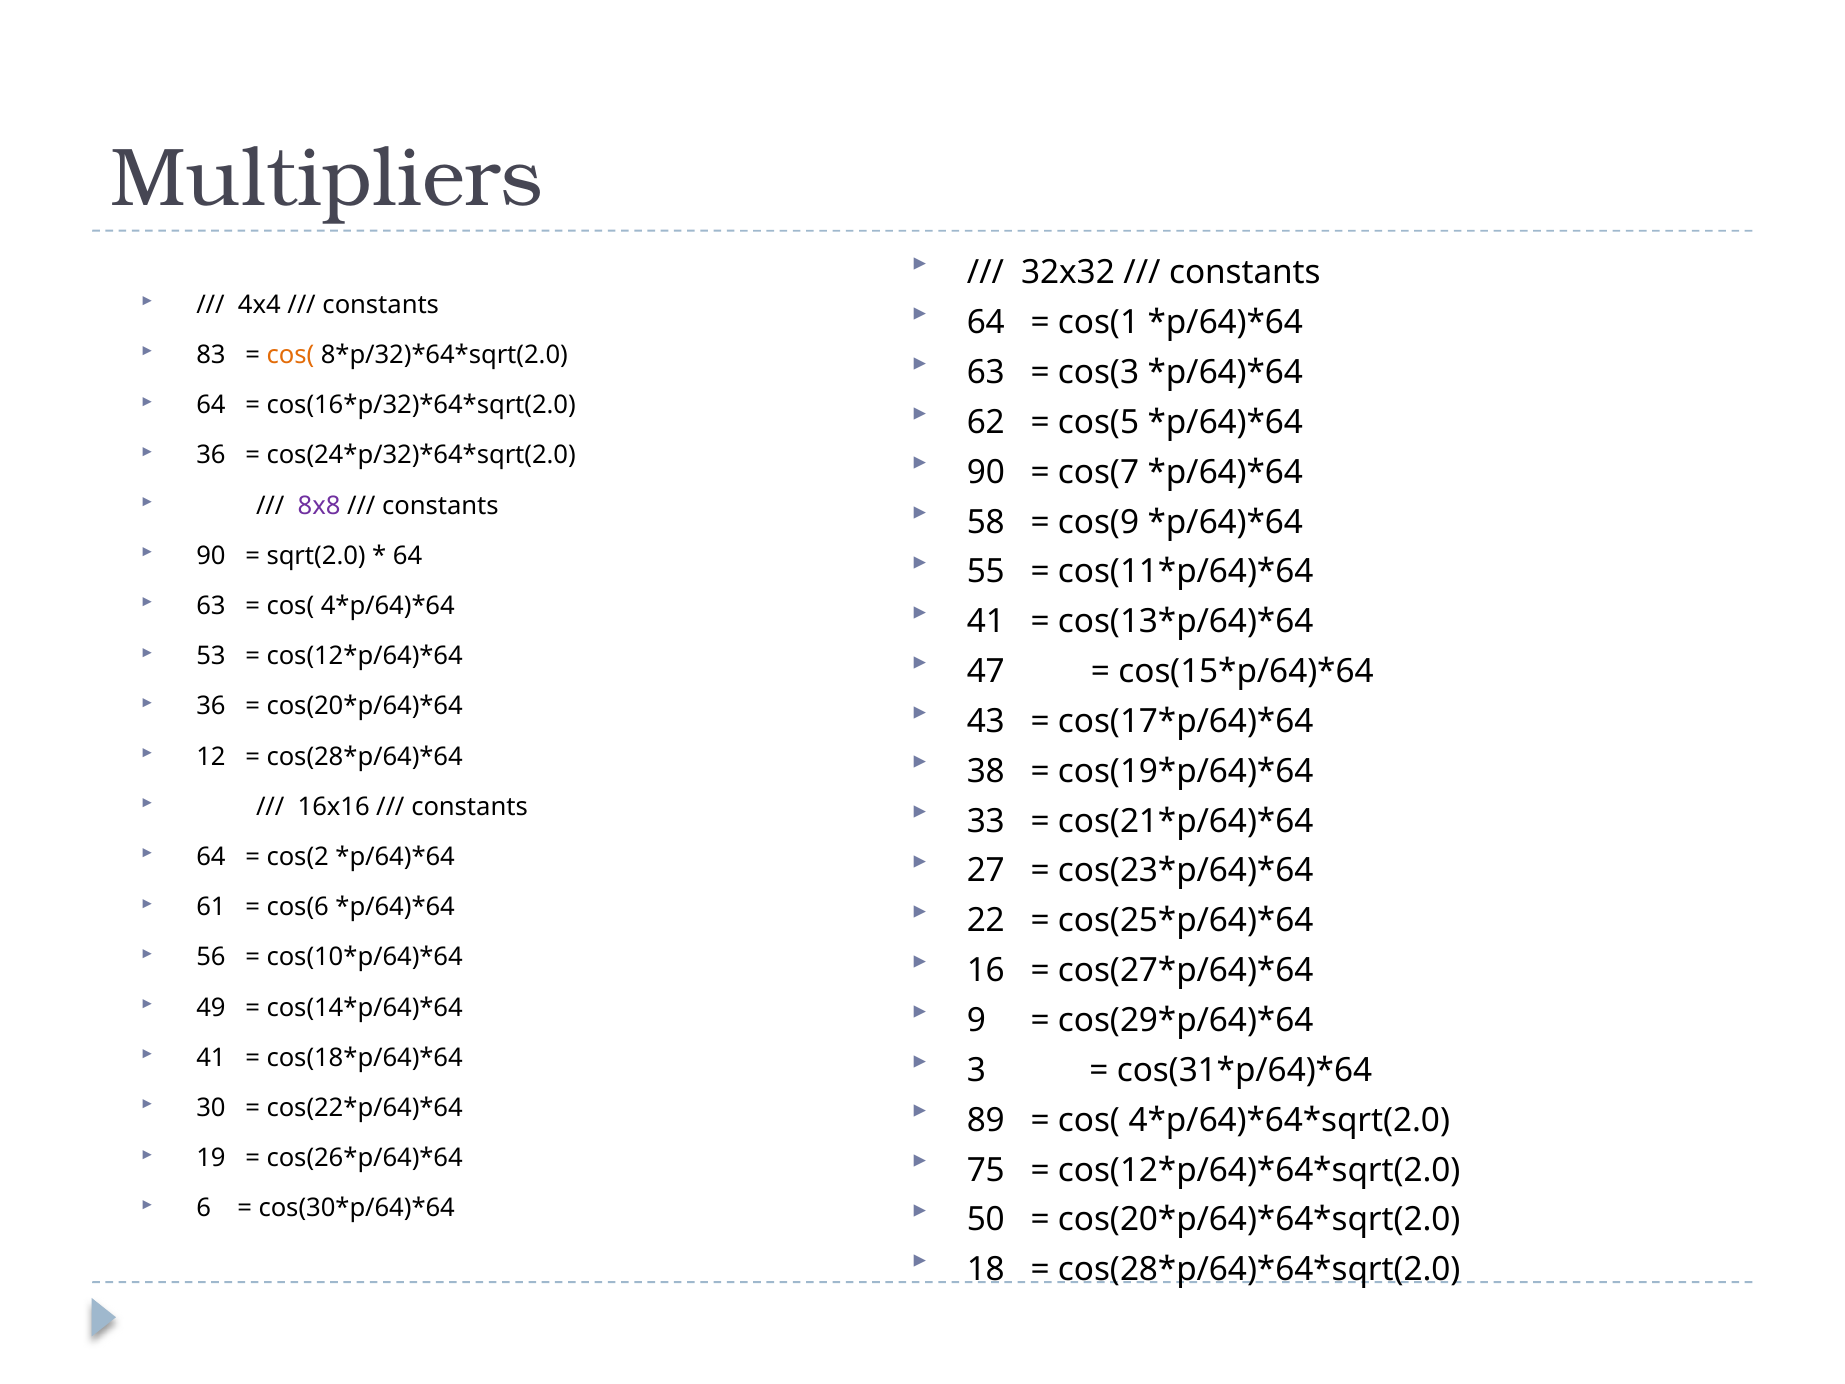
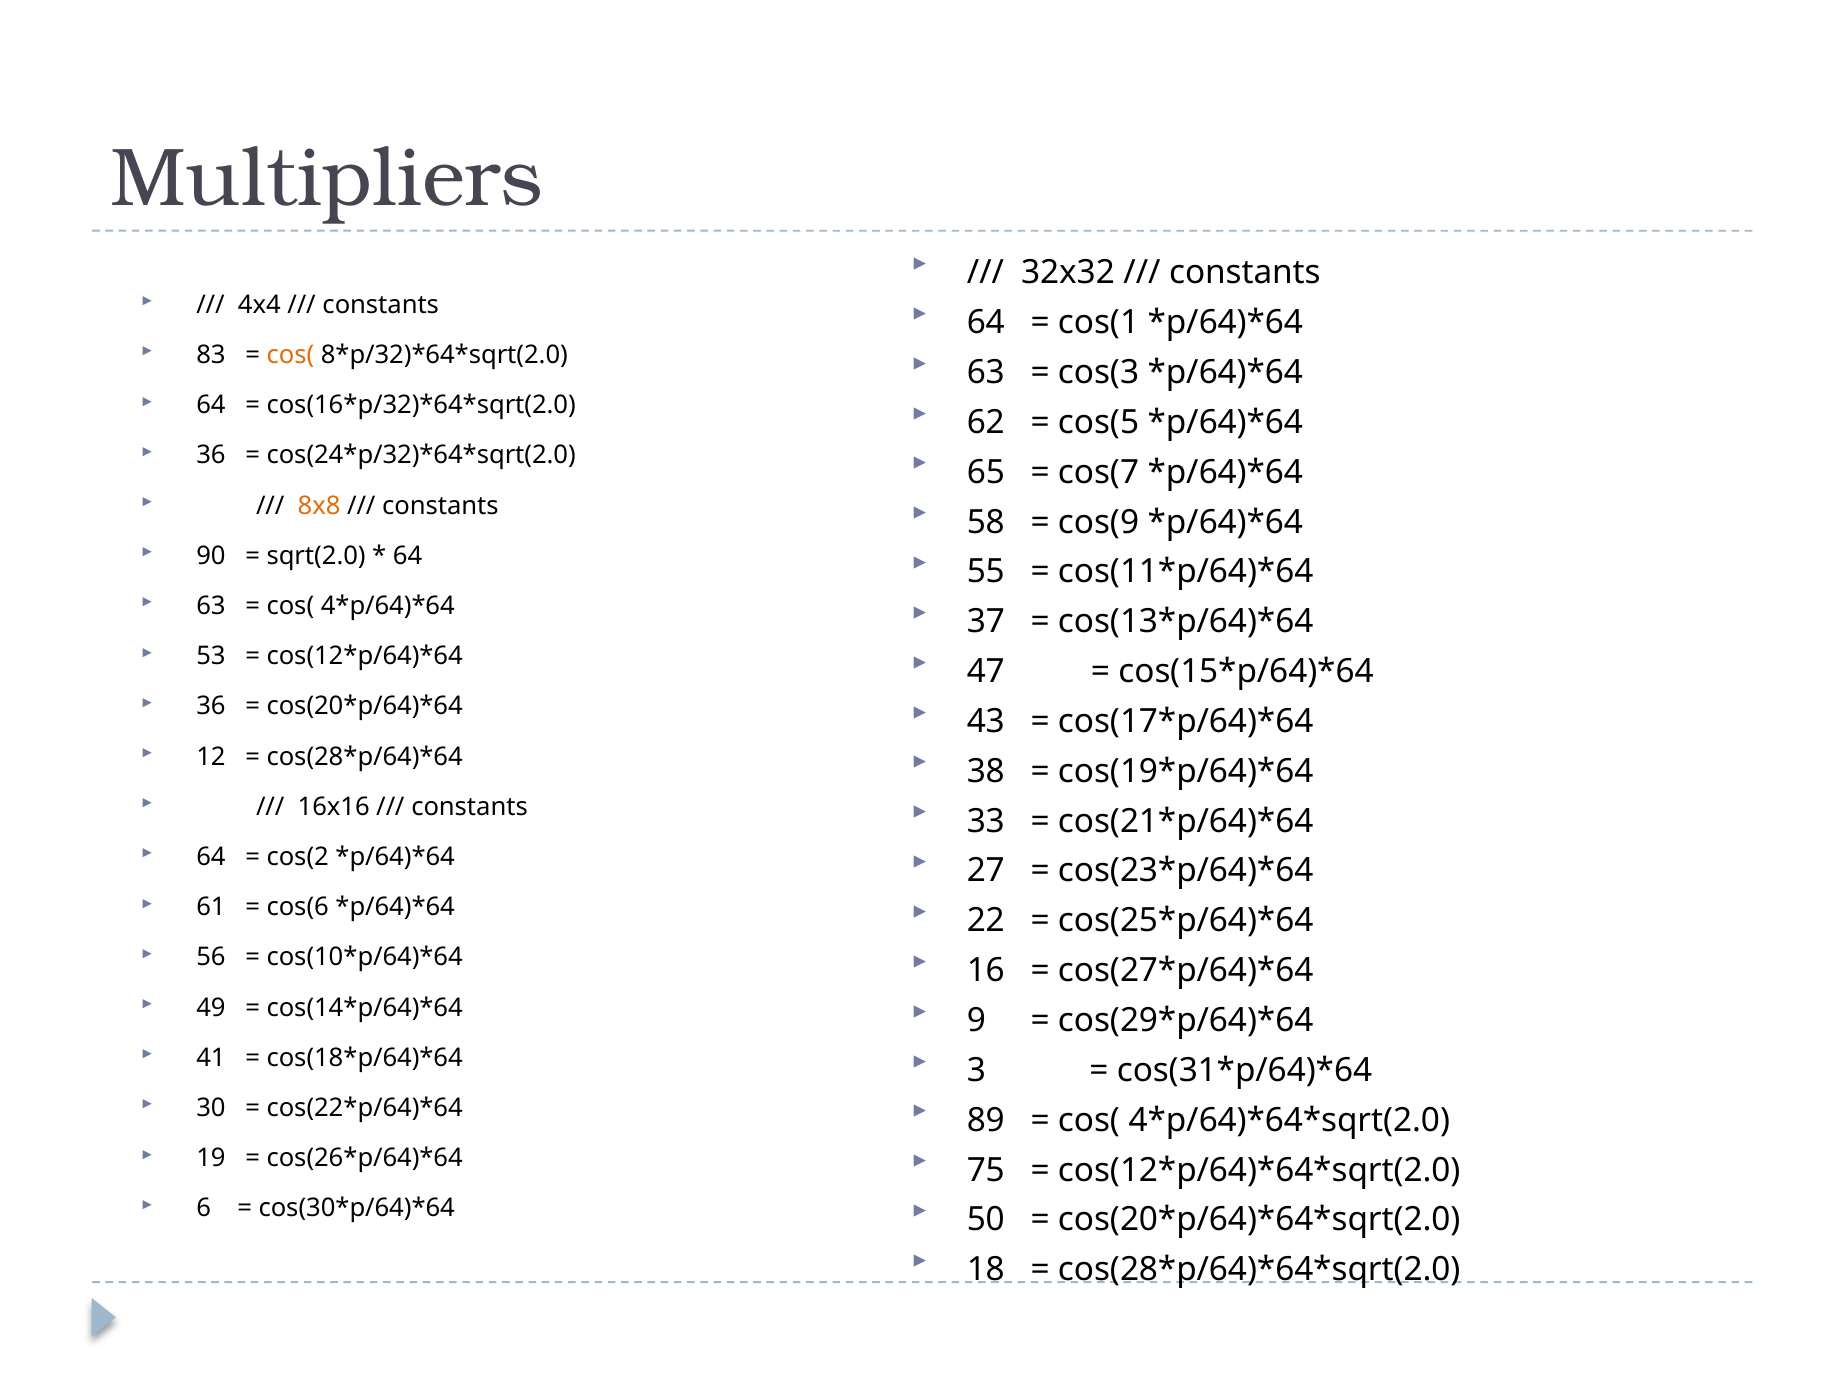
90: 90 -> 65 (986, 472)
8x8 colour: purple -> orange (319, 505)
41: 41 -> 37 (986, 622)
